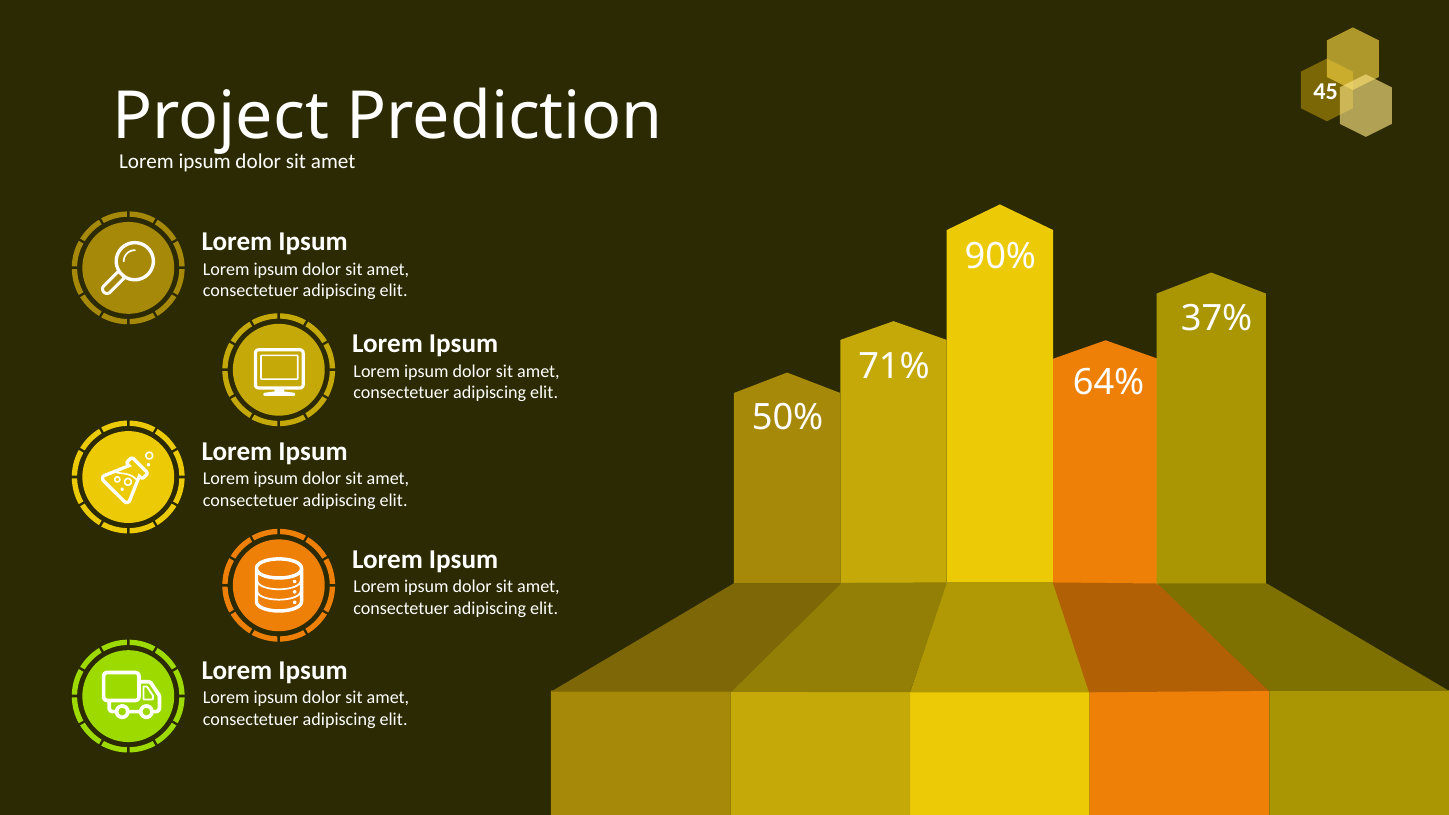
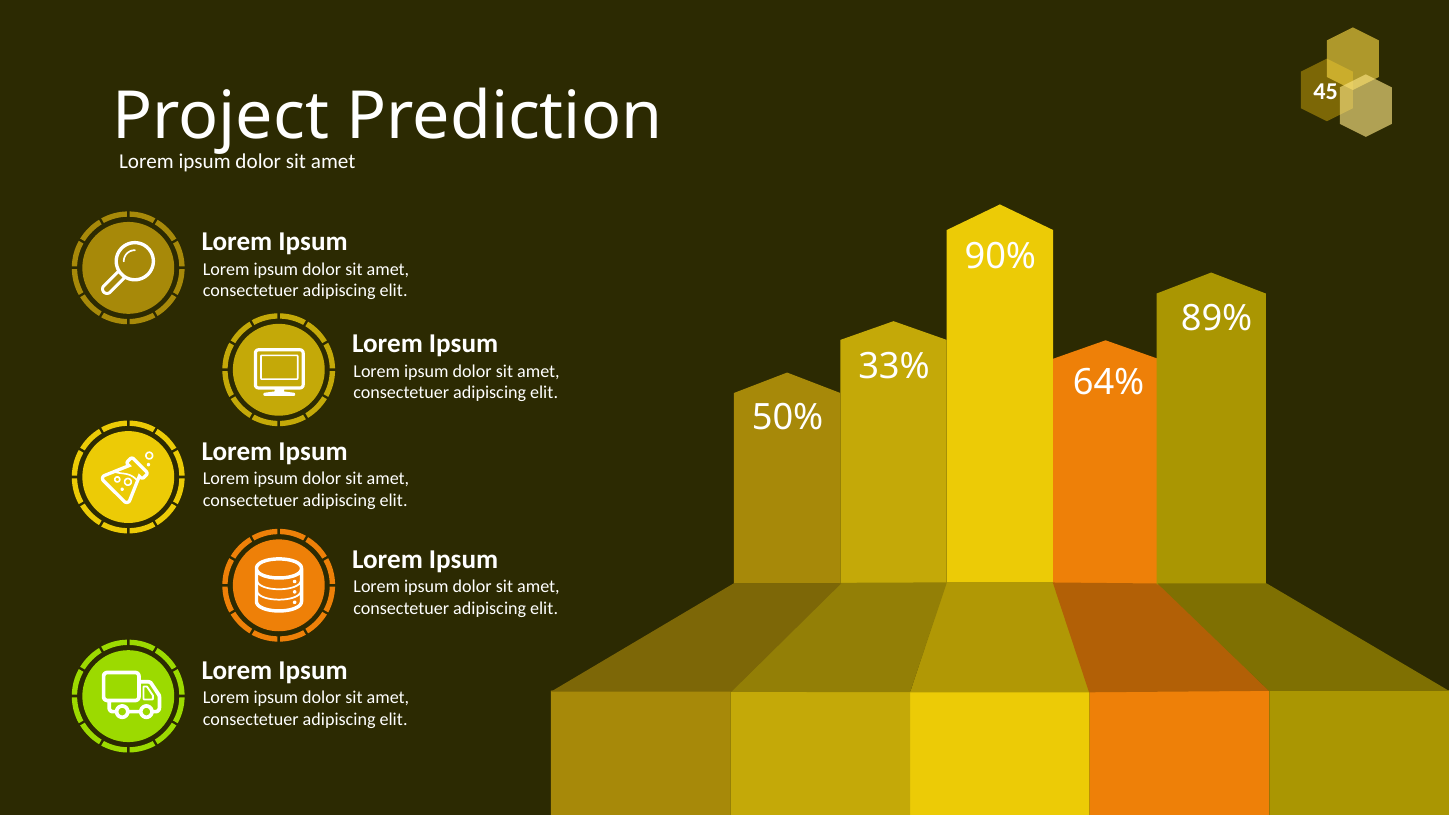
37%: 37% -> 89% (1217, 318)
71%: 71% -> 33% (894, 366)
